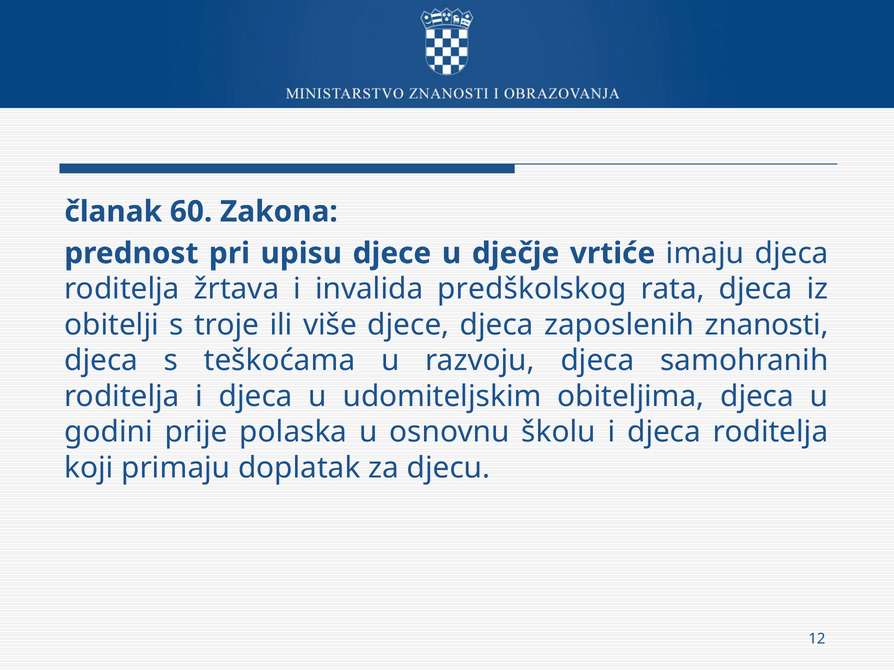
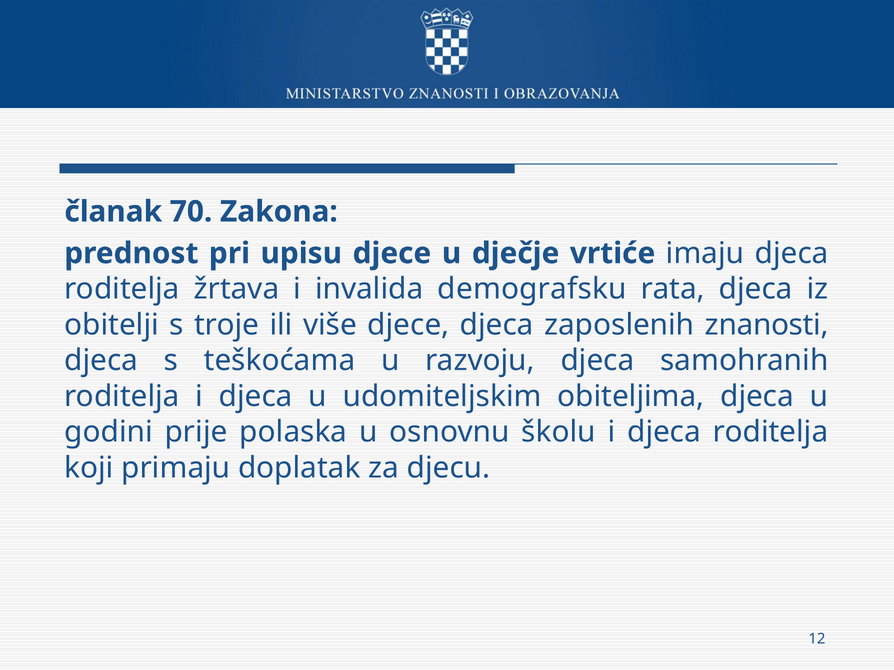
60: 60 -> 70 (191, 212)
predškolskog: predškolskog -> demografsku (532, 289)
